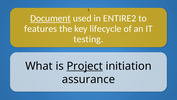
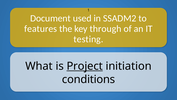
Document underline: present -> none (50, 18)
ENTIRE2: ENTIRE2 -> SSADM2 (120, 18)
lifecycle: lifecycle -> through (106, 29)
assurance: assurance -> conditions (89, 79)
